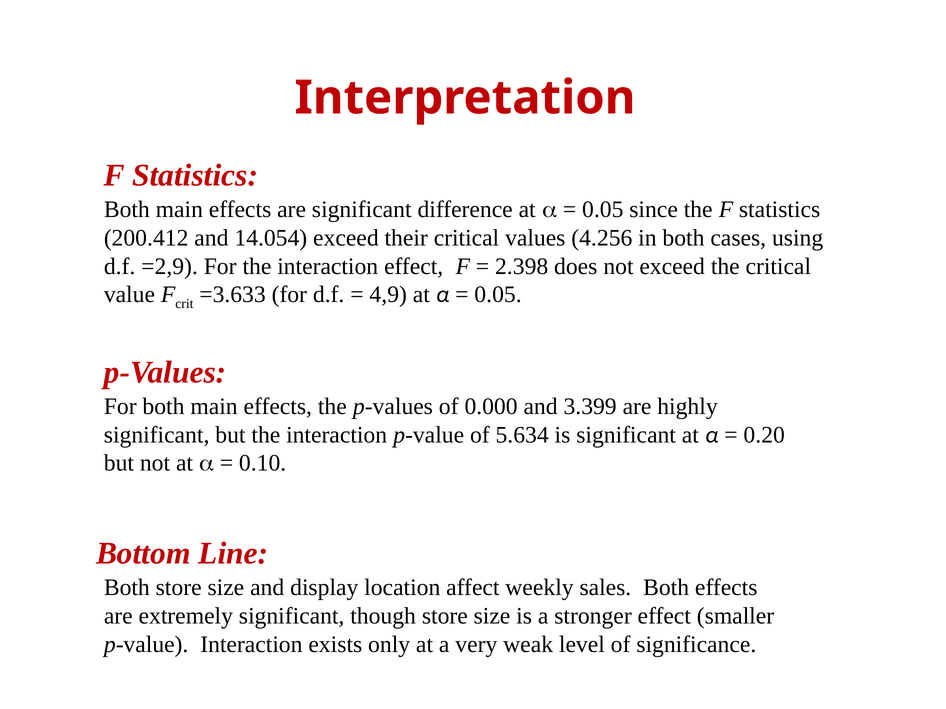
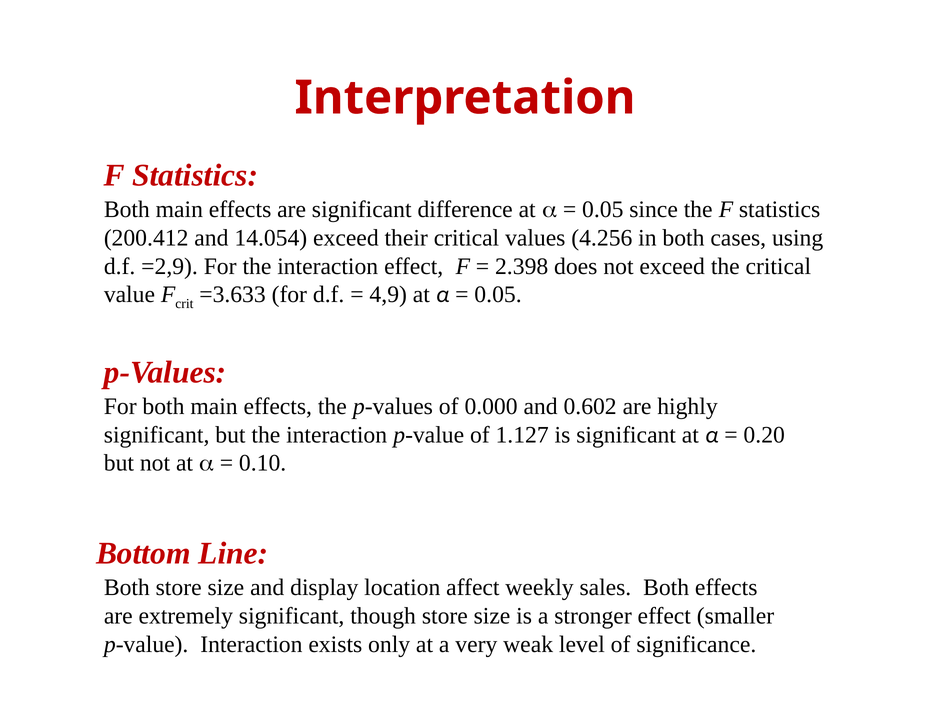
3.399: 3.399 -> 0.602 (590, 407)
5.634: 5.634 -> 1.127 (522, 435)
